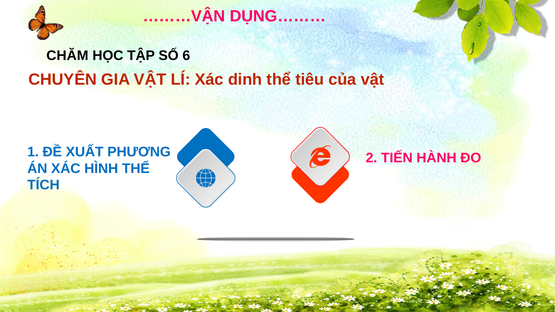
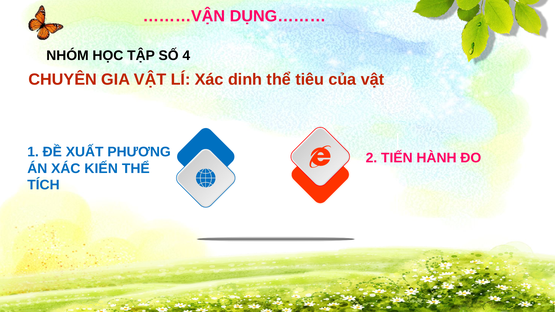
CHĂM: CHĂM -> NHÓM (67, 56)
6: 6 -> 4 (186, 56)
HÌNH: HÌNH -> KIẾN (101, 169)
